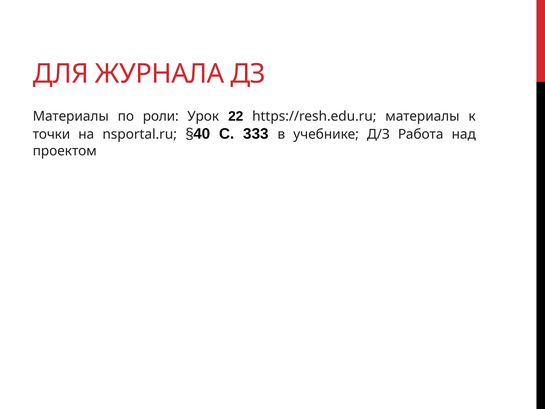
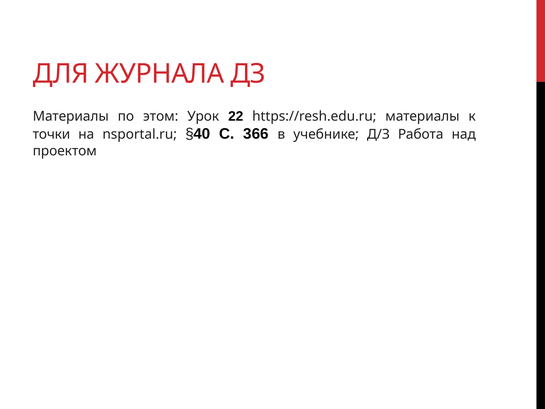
роли: роли -> этом (161, 116)
333: 333 -> 366 (256, 134)
